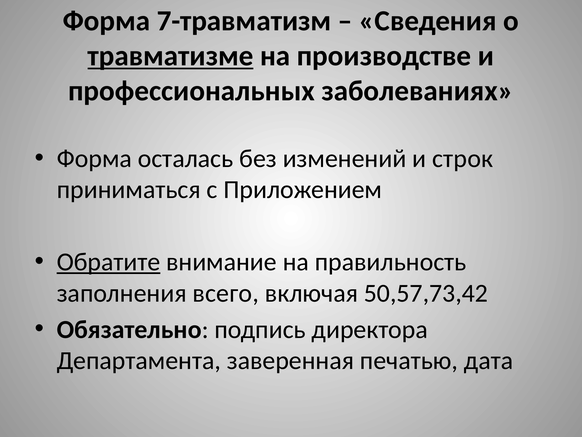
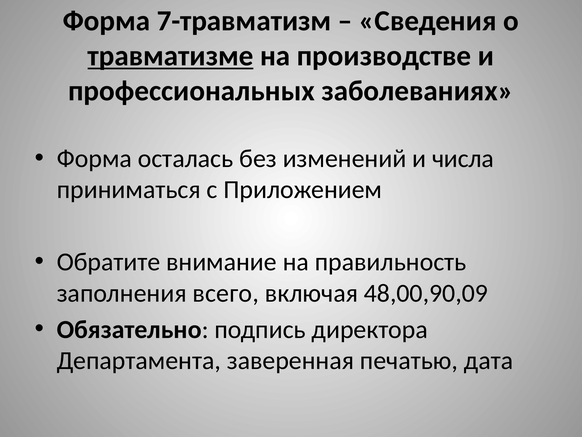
строк: строк -> числа (463, 158)
Обратите underline: present -> none (109, 262)
50,57,73,42: 50,57,73,42 -> 48,00,90,09 (426, 293)
